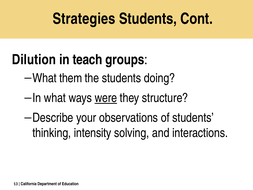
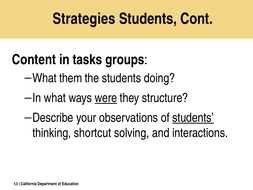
Dilution: Dilution -> Content (34, 60)
teach: teach -> tasks (87, 60)
students underline: none -> present (193, 118)
intensity: intensity -> shortcut (93, 133)
